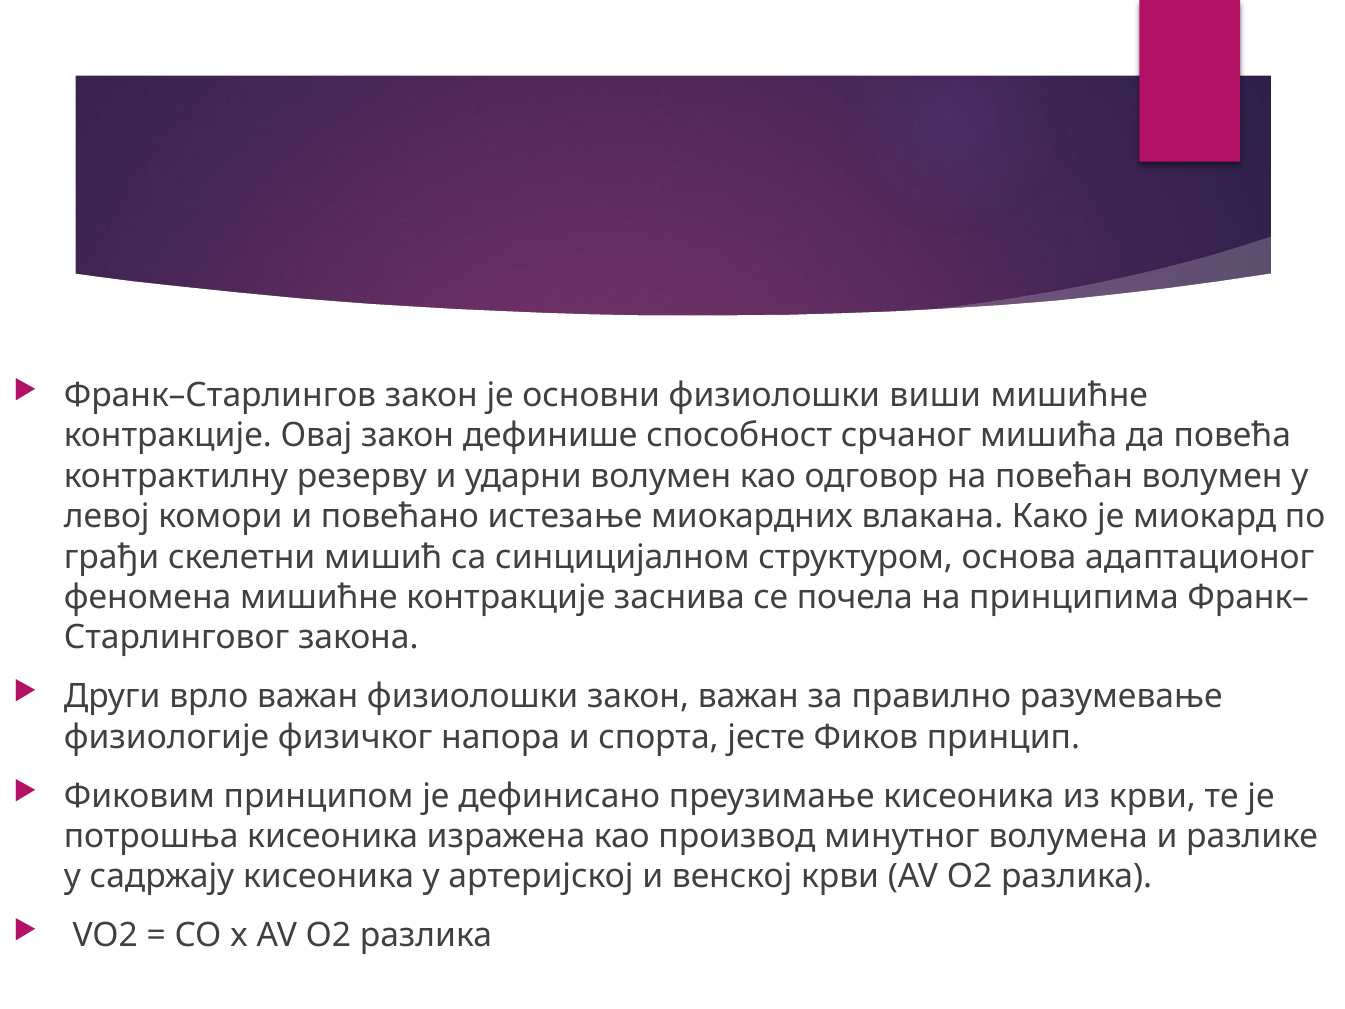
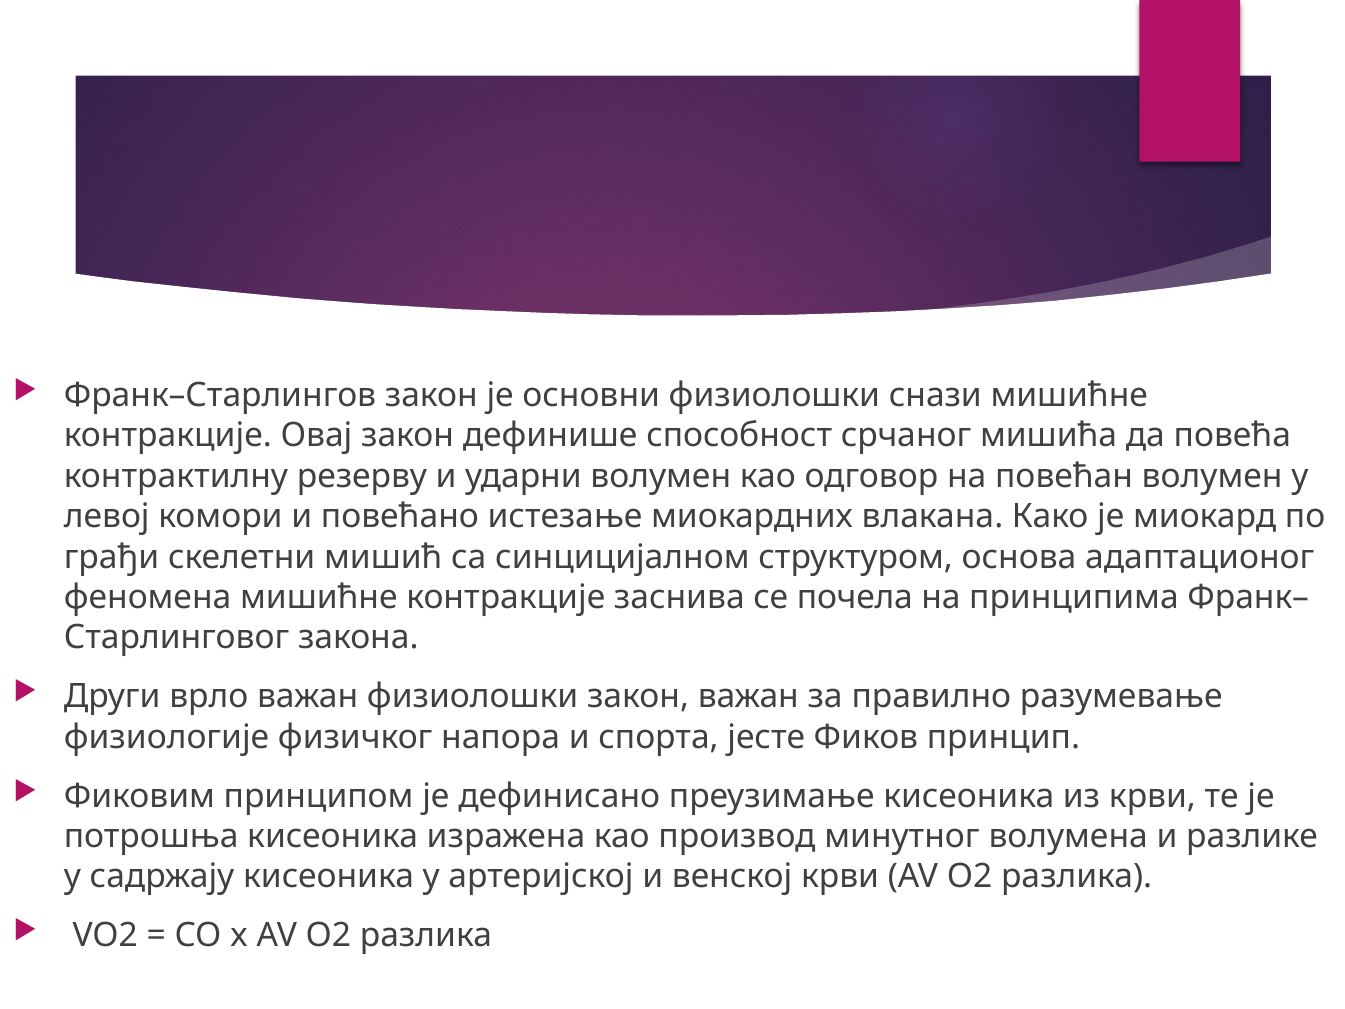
виши: виши -> снази (935, 395)
